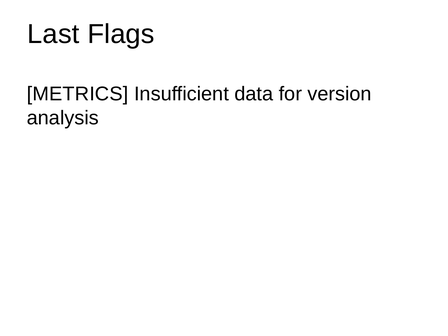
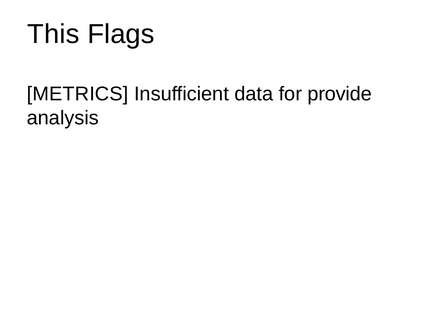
Last: Last -> This (53, 34)
version: version -> provide (340, 94)
